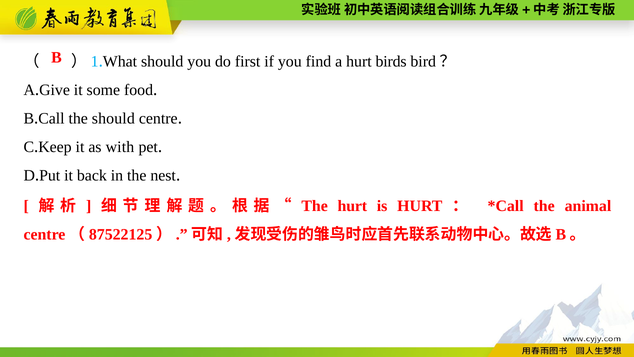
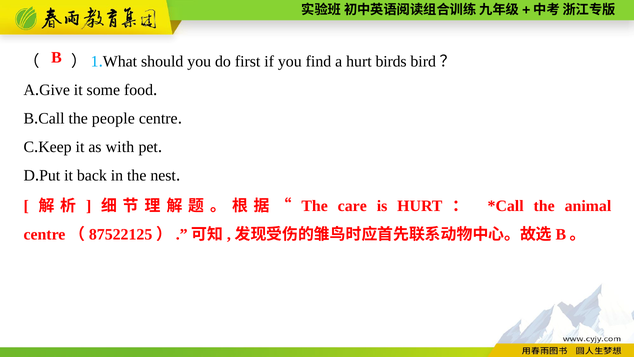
the should: should -> people (113, 118)
The hurt: hurt -> care (352, 206)
